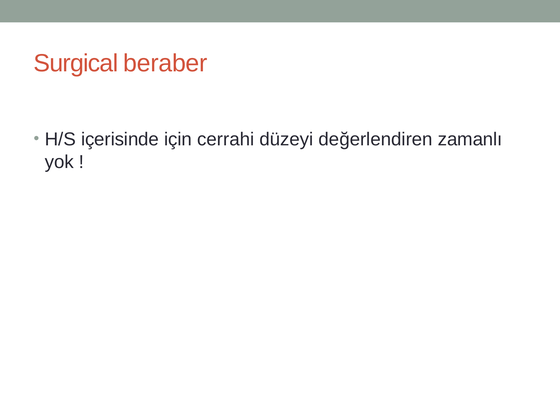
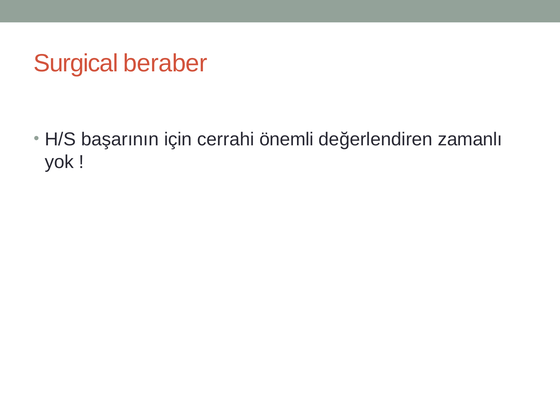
içerisinde: içerisinde -> başarının (120, 139)
düzeyi: düzeyi -> önemli (286, 139)
